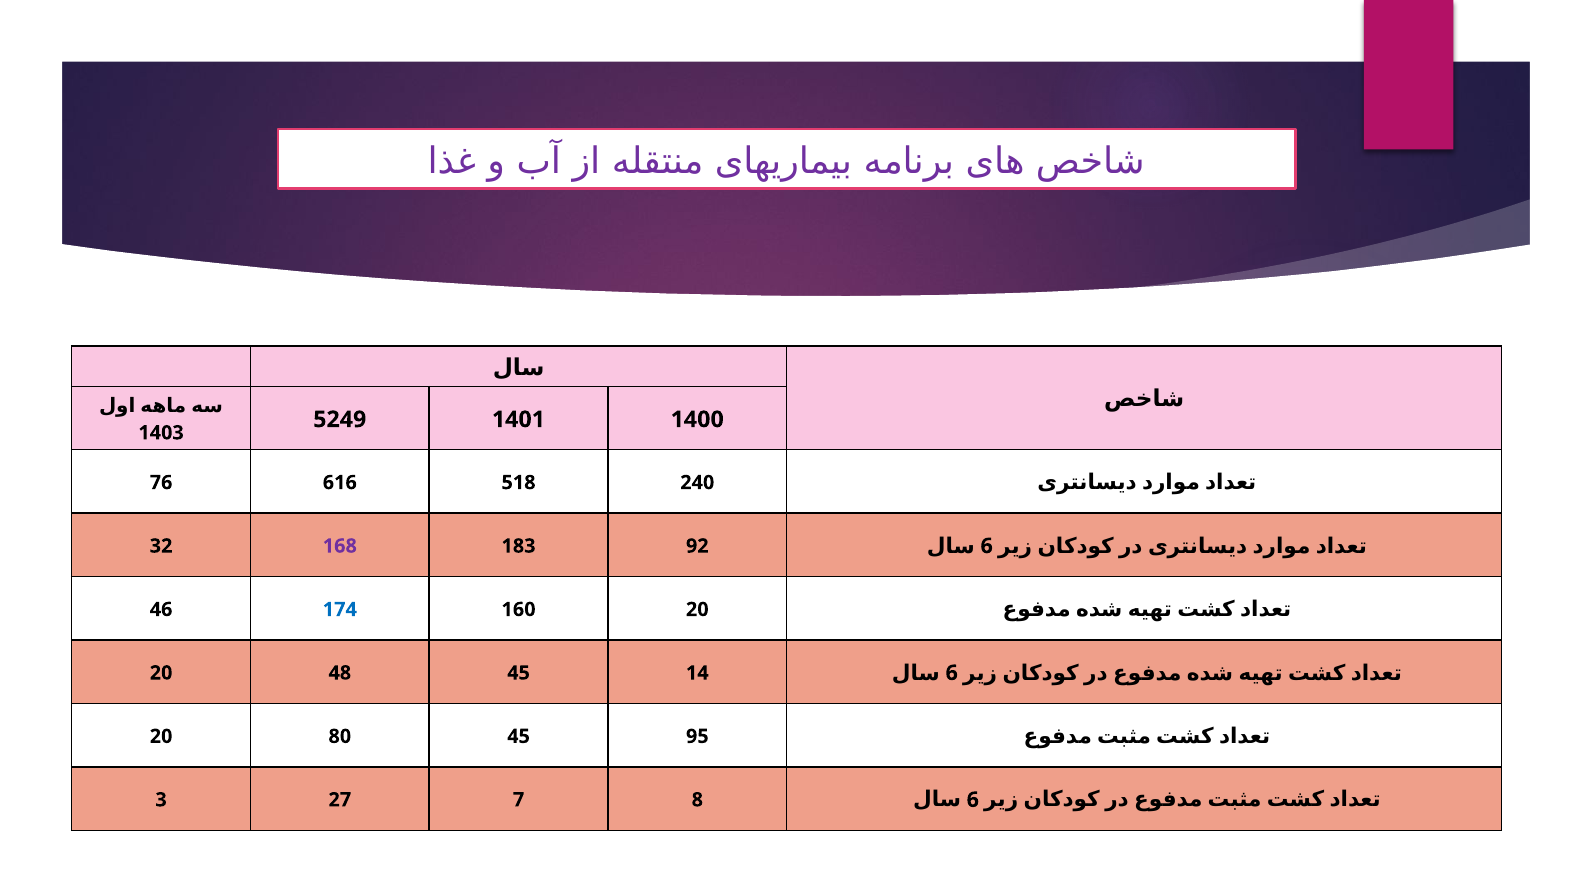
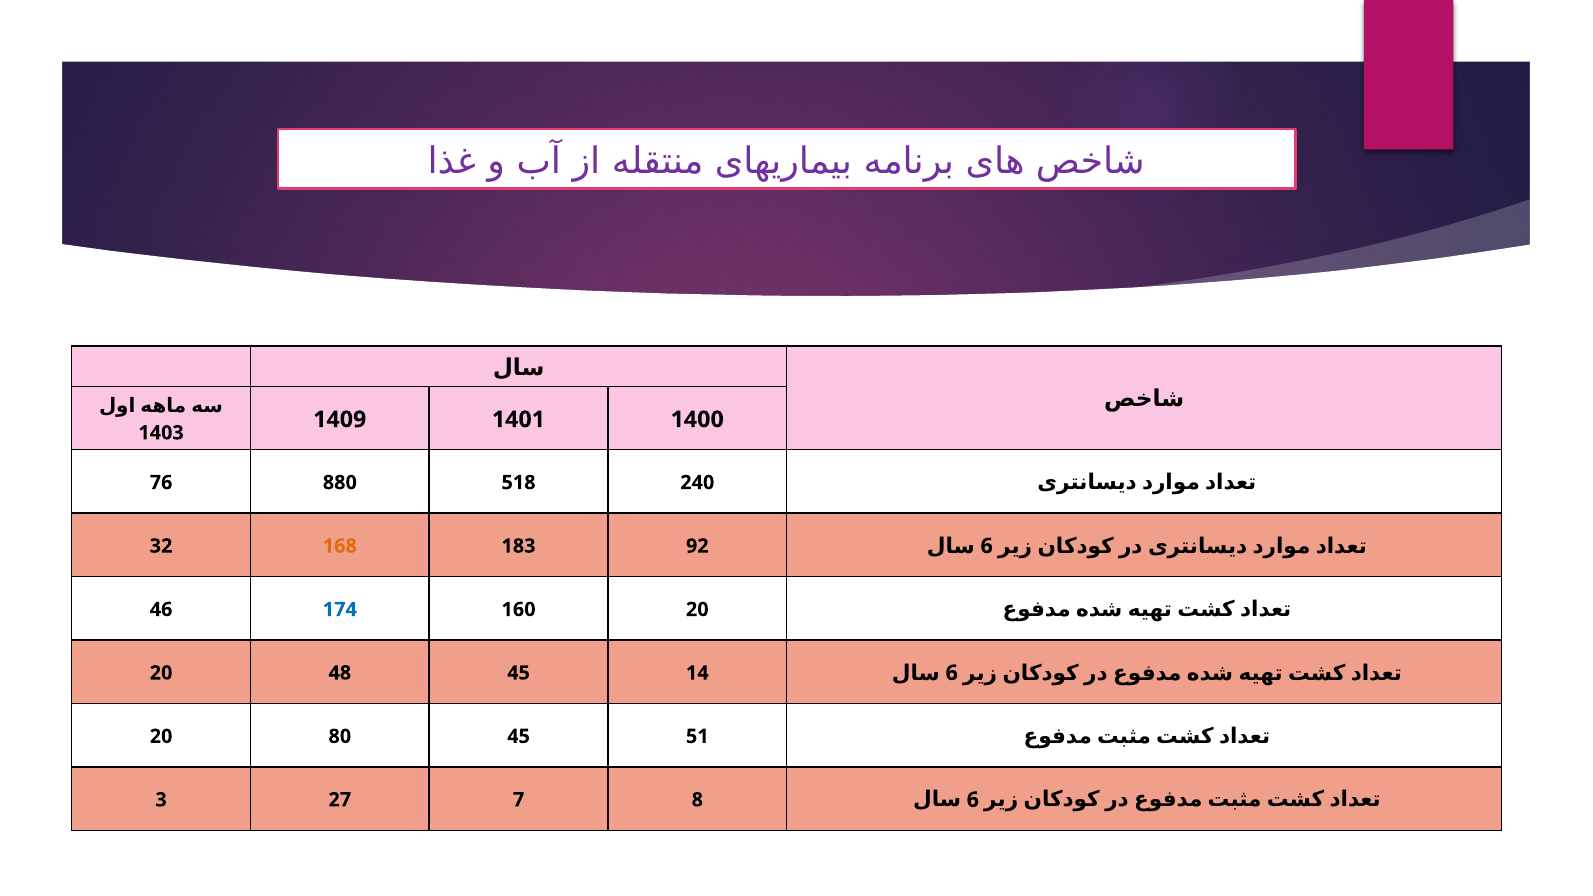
5249: 5249 -> 1409 (340, 420)
616: 616 -> 880 (340, 483)
168 colour: purple -> orange (340, 546)
95: 95 -> 51 (697, 736)
